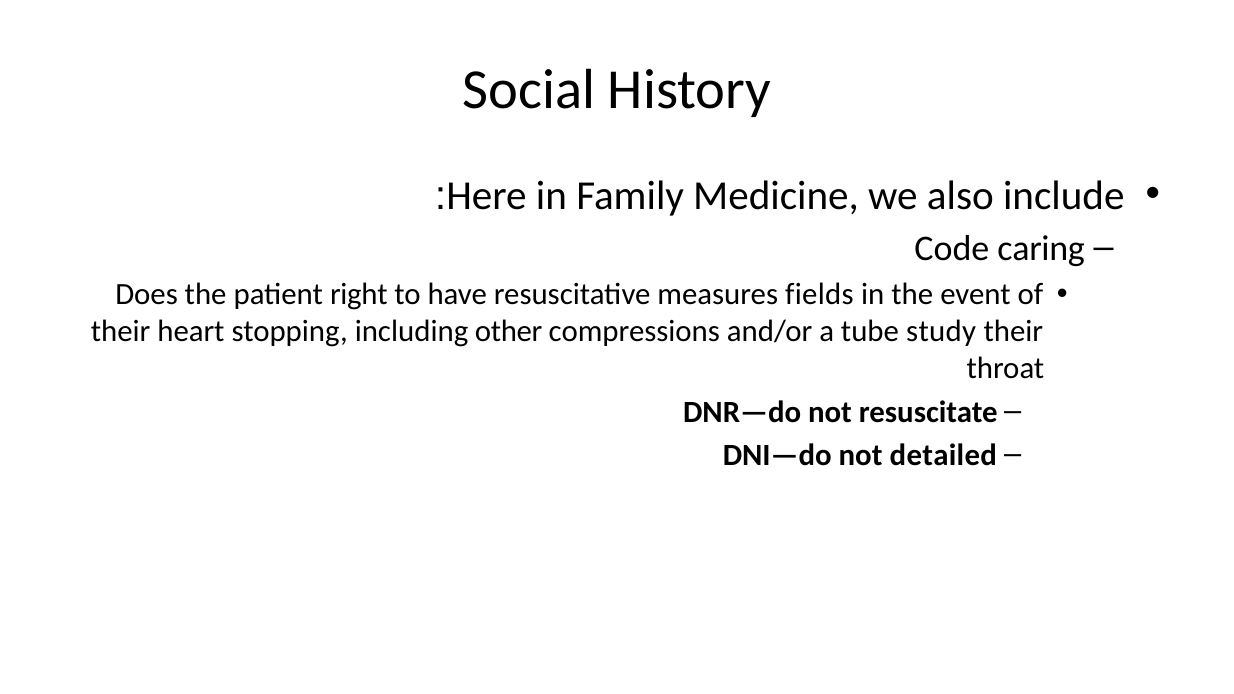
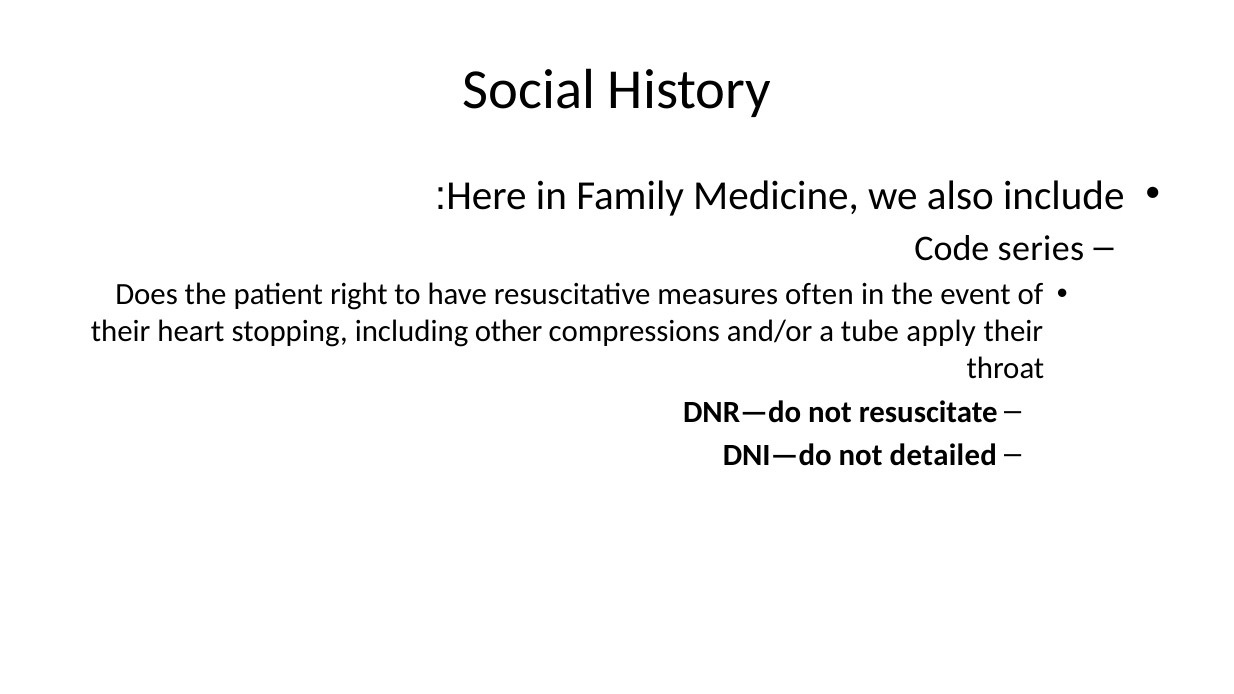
caring: caring -> series (1041, 249)
fields: fields -> often (819, 295)
study: study -> apply (941, 332)
